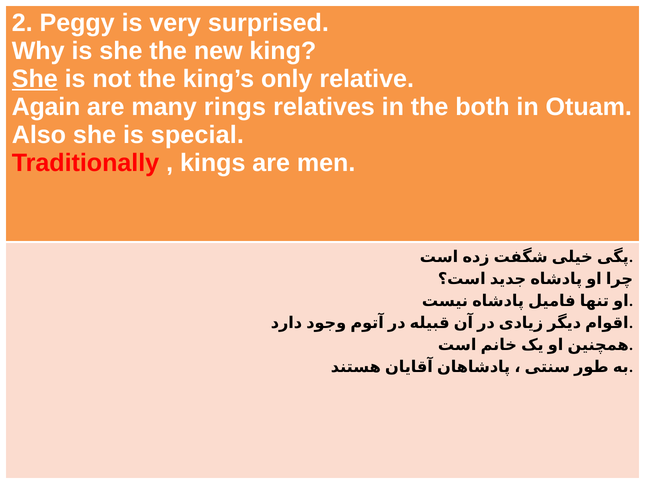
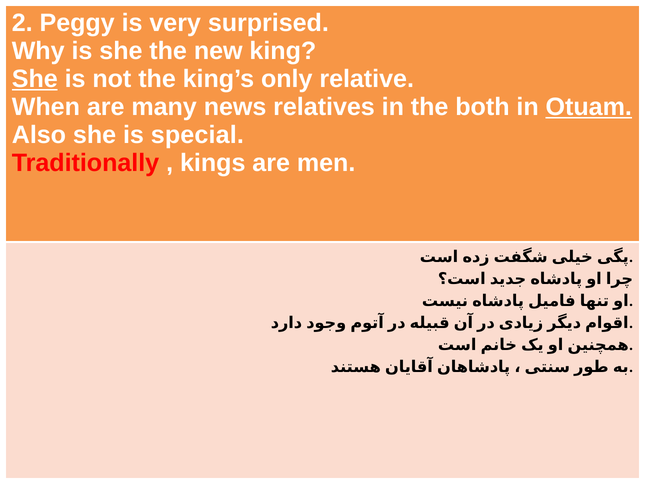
Again: Again -> When (46, 107)
rings: rings -> news (235, 107)
Otuam underline: none -> present (589, 107)
